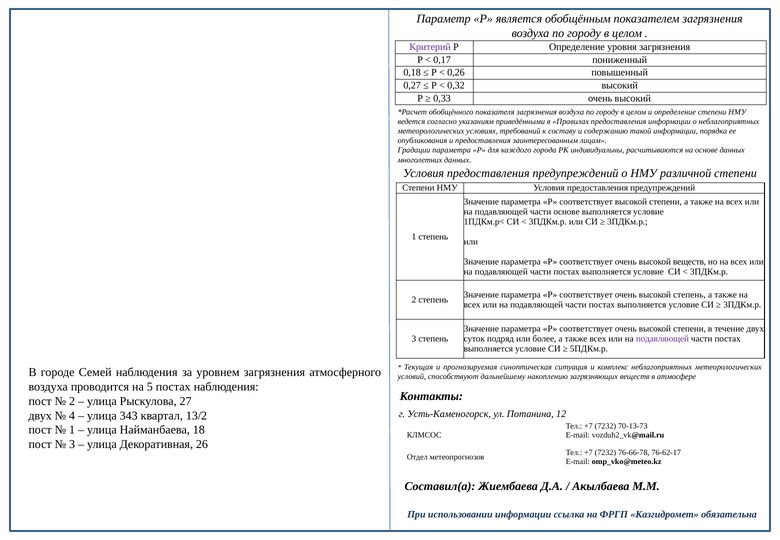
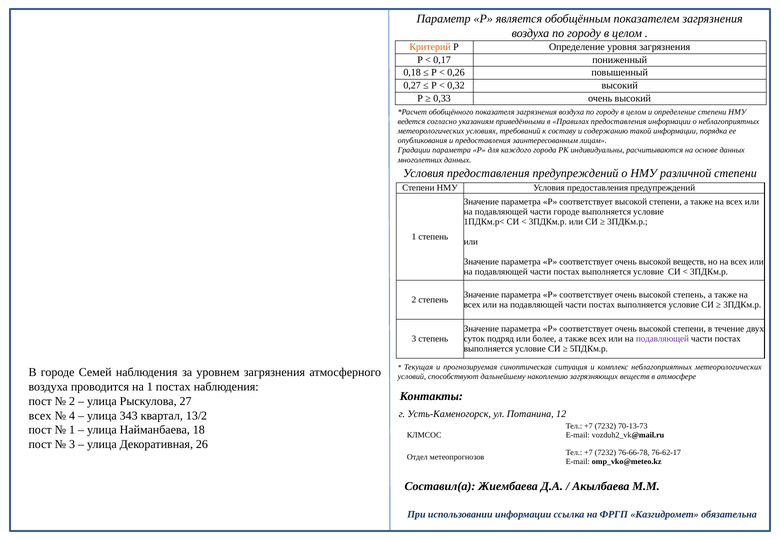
Критерий colour: purple -> orange (430, 47)
части основе: основе -> городе (567, 212)
на 5: 5 -> 1 (150, 387)
двух: двух -> всех (40, 416)
